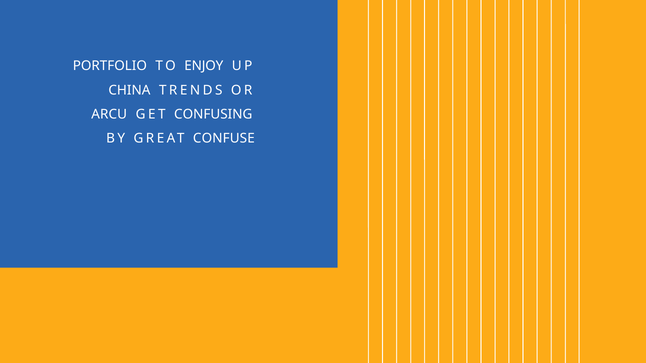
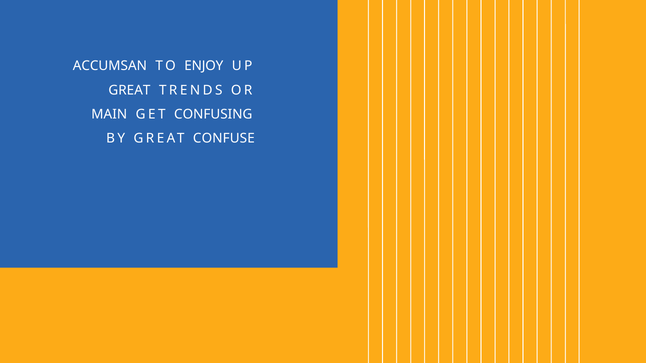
PORTFOLIO: PORTFOLIO -> ACCUMSAN (110, 66)
CHINA: CHINA -> GREAT (129, 90)
ARCU: ARCU -> MAIN (109, 114)
